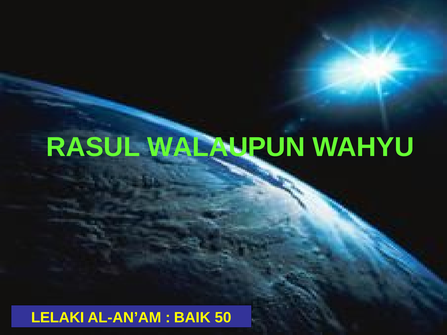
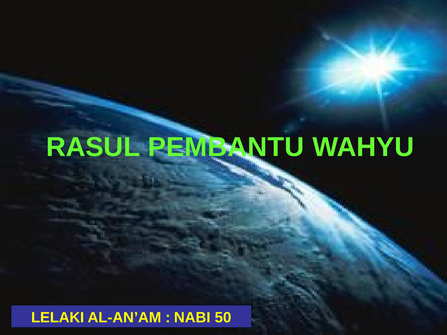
WALAUPUN: WALAUPUN -> PEMBANTU (226, 147)
BAIK: BAIK -> NABI (192, 318)
